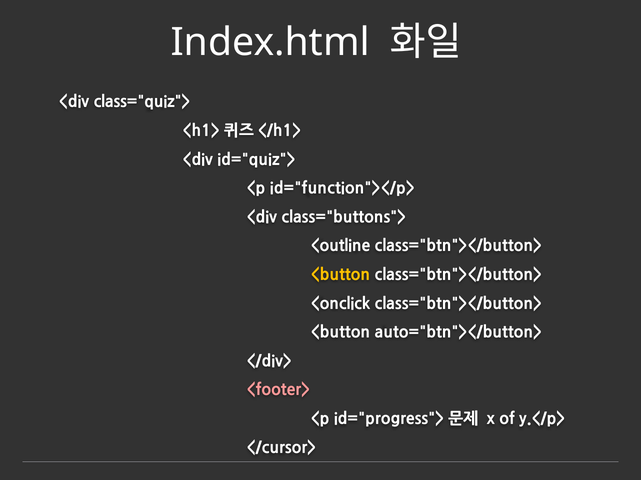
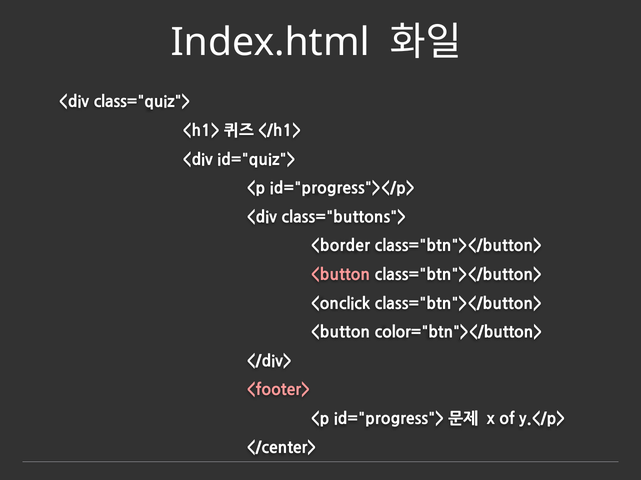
id="function"></p>: id="function"></p> -> id="progress"></p> (342, 189)
<outline: <outline -> <border (340, 247)
<button colour: yellow -> pink (340, 275)
auto="btn"></button>: auto="btn"></button> -> color="btn"></button> (458, 333)
</cursor>: </cursor> -> </center> (281, 448)
